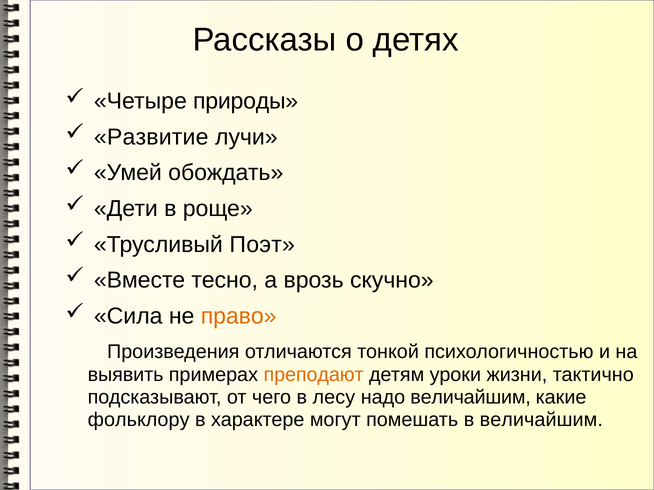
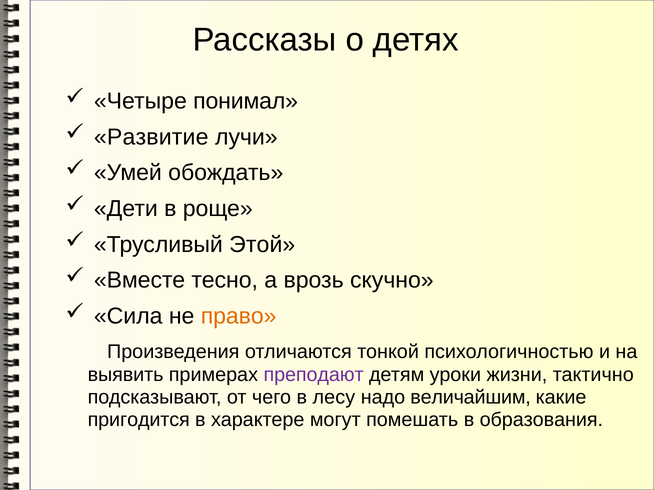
природы: природы -> понимал (246, 101)
Поэт: Поэт -> Этой (262, 245)
преподают colour: orange -> purple (314, 375)
фольклору: фольклору -> пригодится (139, 420)
в величайшим: величайшим -> образования (541, 420)
